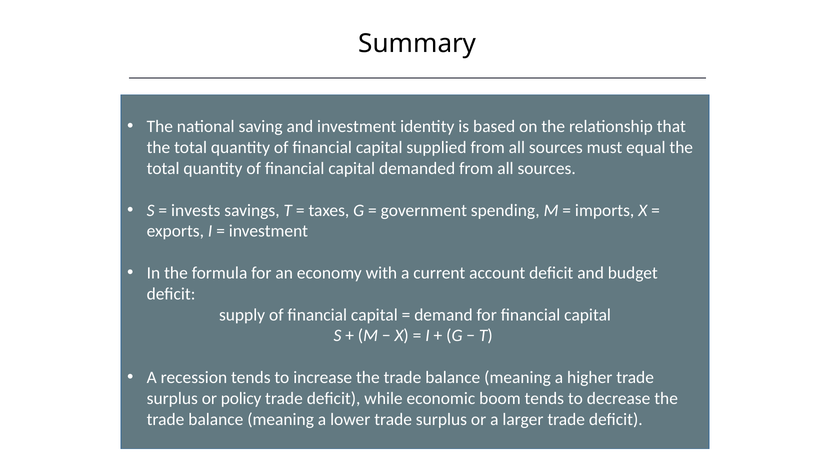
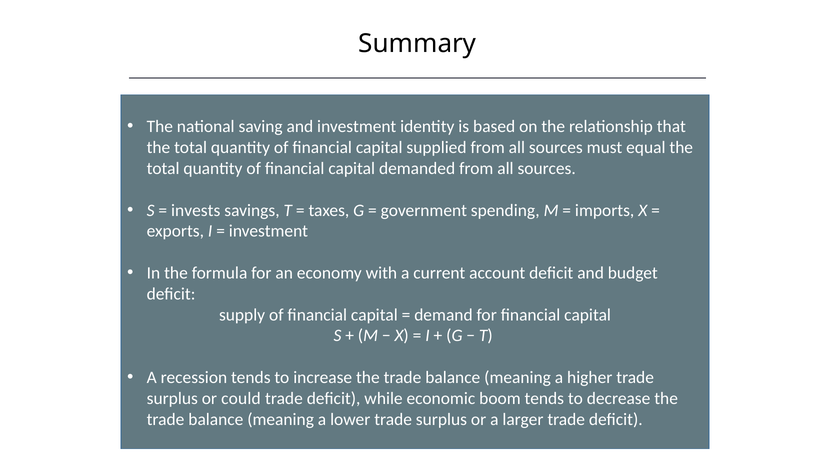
policy: policy -> could (241, 398)
